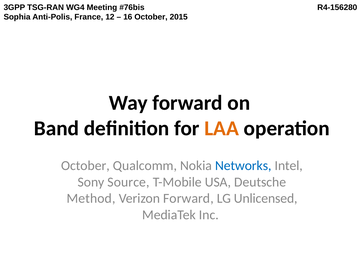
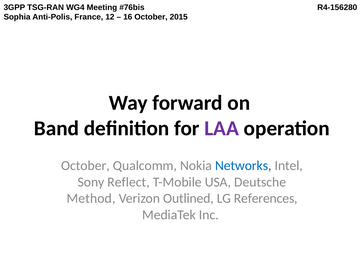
LAA colour: orange -> purple (222, 128)
Source: Source -> Reflect (129, 182)
Verizon Forward: Forward -> Outlined (188, 198)
Unlicensed: Unlicensed -> References (266, 198)
